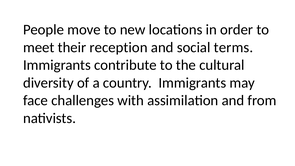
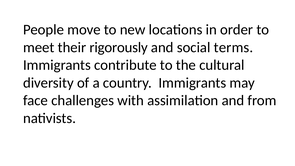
reception: reception -> rigorously (119, 47)
